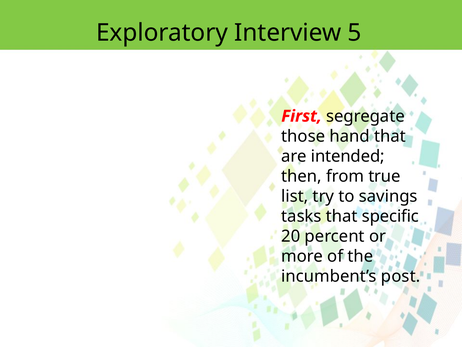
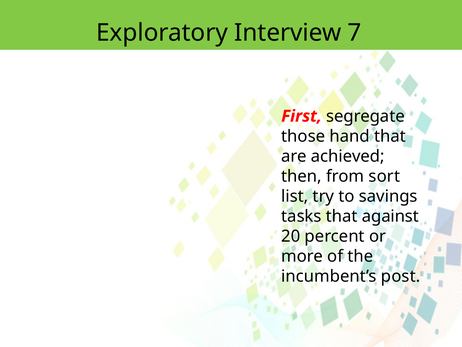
5: 5 -> 7 (355, 33)
intended: intended -> achieved (348, 156)
true: true -> sort (384, 176)
specific: specific -> against (390, 216)
